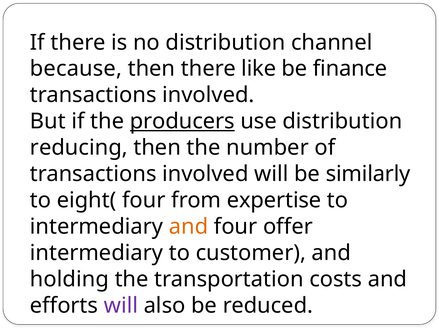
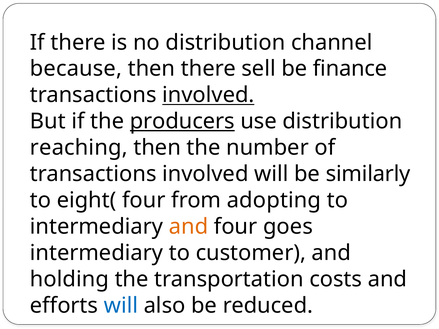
like: like -> sell (259, 69)
involved underline: none -> present (208, 95)
reducing: reducing -> reaching (79, 148)
expertise: expertise -> adopting (274, 201)
offer: offer -> goes (288, 227)
will colour: purple -> blue (121, 306)
